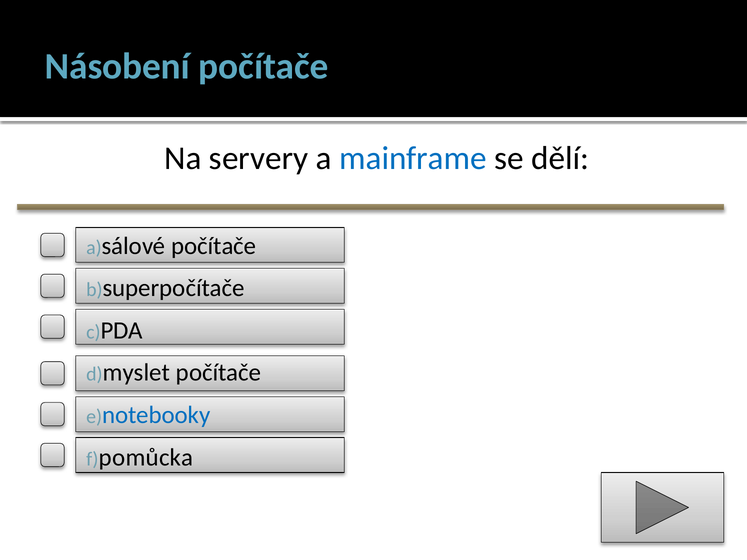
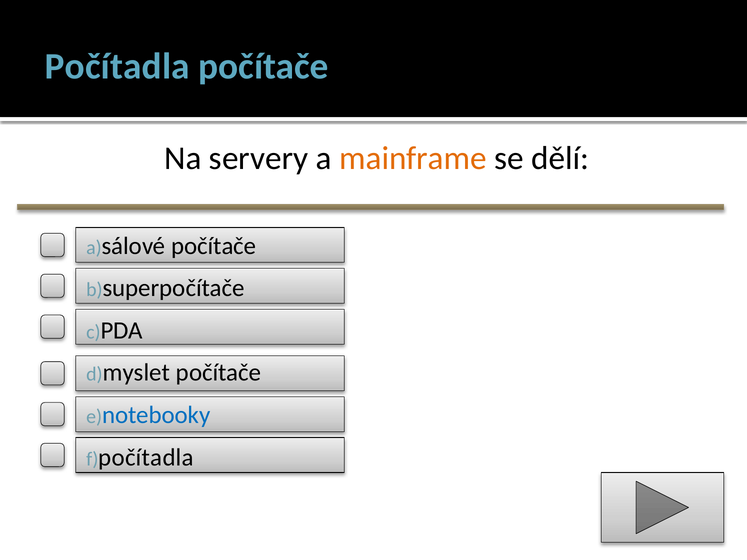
Násobení: Násobení -> Počítadla (117, 66)
mainframe colour: blue -> orange (413, 158)
pomůcka: pomůcka -> počítadla (146, 458)
